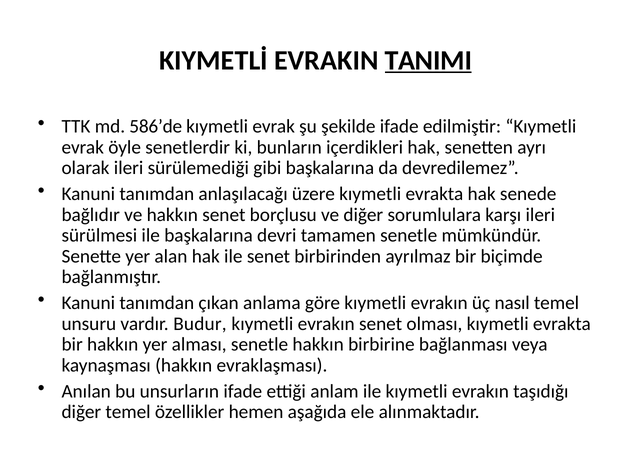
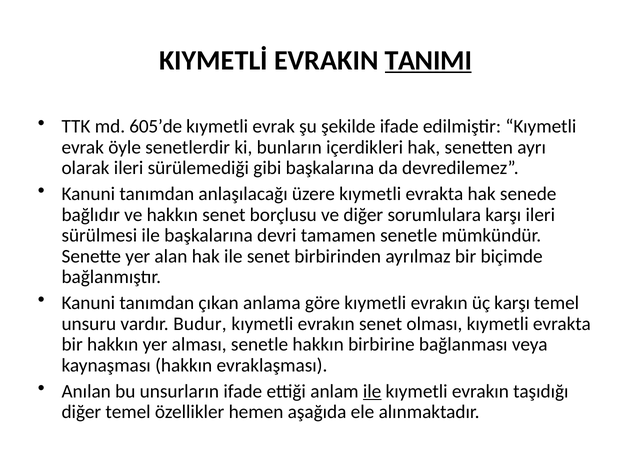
586’de: 586’de -> 605’de (156, 126)
üç nasıl: nasıl -> karşı (512, 303)
ile underline: none -> present (372, 391)
